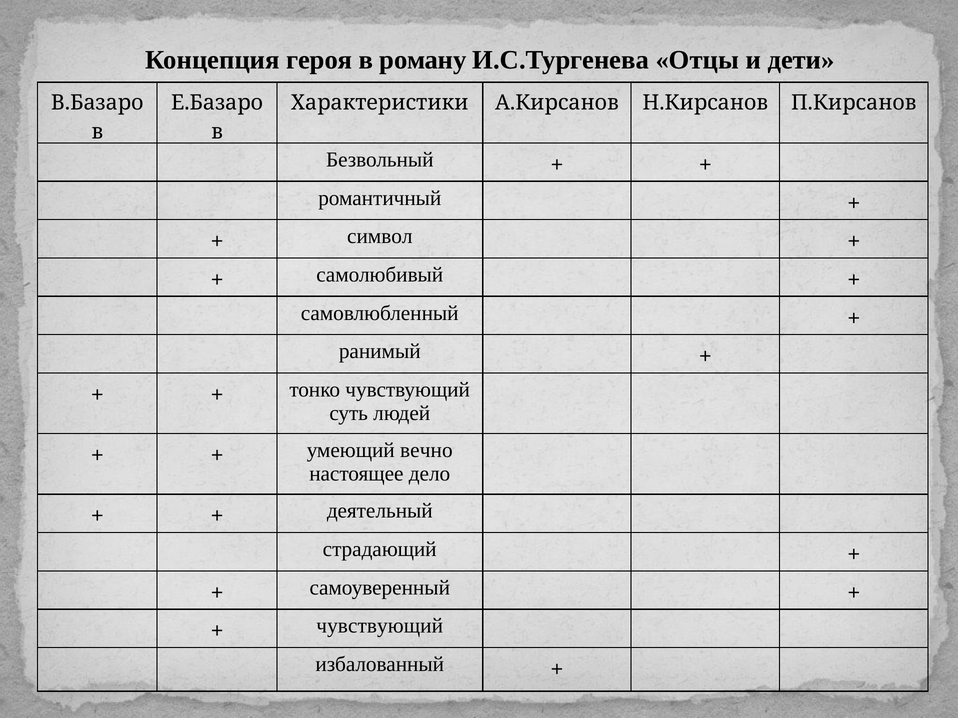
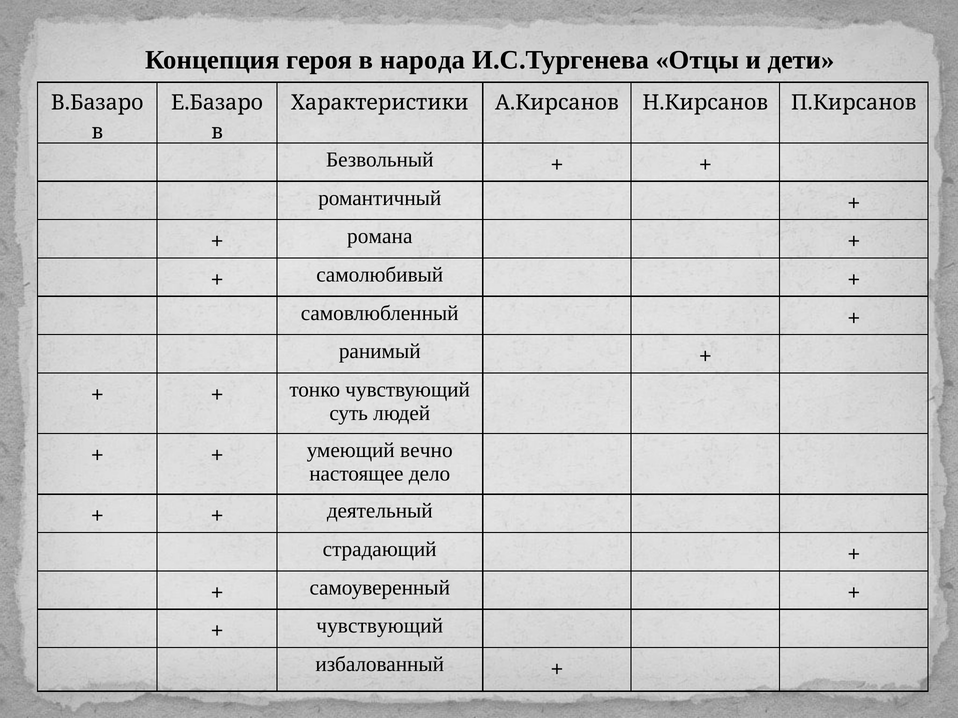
роману: роману -> народа (423, 60)
символ: символ -> романа (380, 237)
